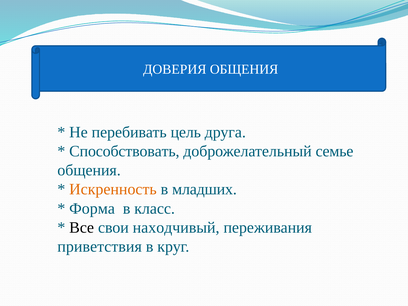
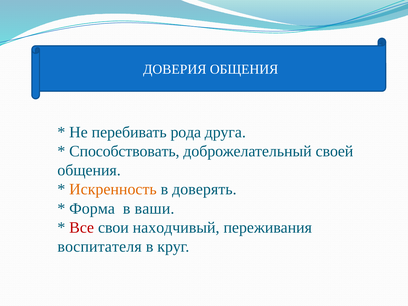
цель: цель -> рода (186, 132)
семье: семье -> своей (334, 151)
младших: младших -> доверять (204, 189)
класс: класс -> ваши (155, 208)
Все colour: black -> red (82, 228)
приветствия: приветствия -> воспитателя (100, 247)
